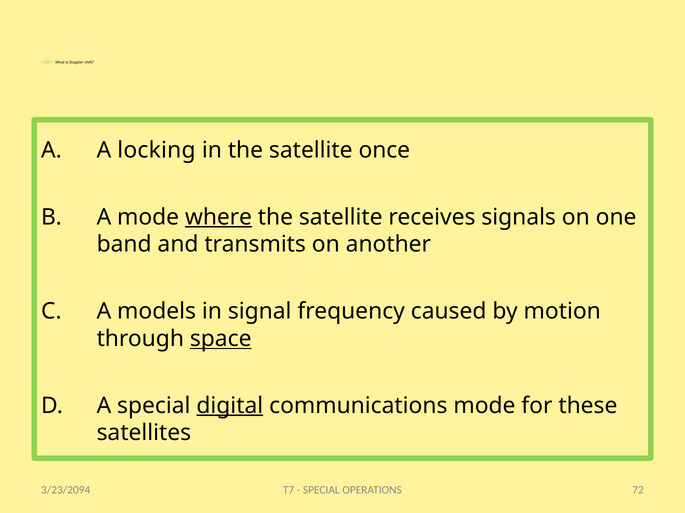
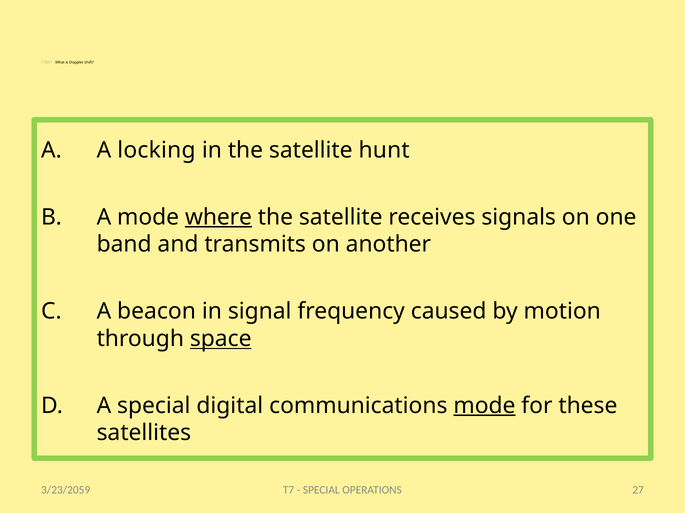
once: once -> hunt (384, 150)
models: models -> beacon (157, 312)
digital underline: present -> none (230, 406)
mode underline: none -> present (484, 406)
72: 72 -> 27 (638, 491)
3/23/2094: 3/23/2094 -> 3/23/2059 (66, 491)
